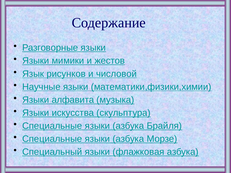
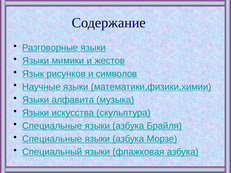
числовой: числовой -> символов (116, 74)
